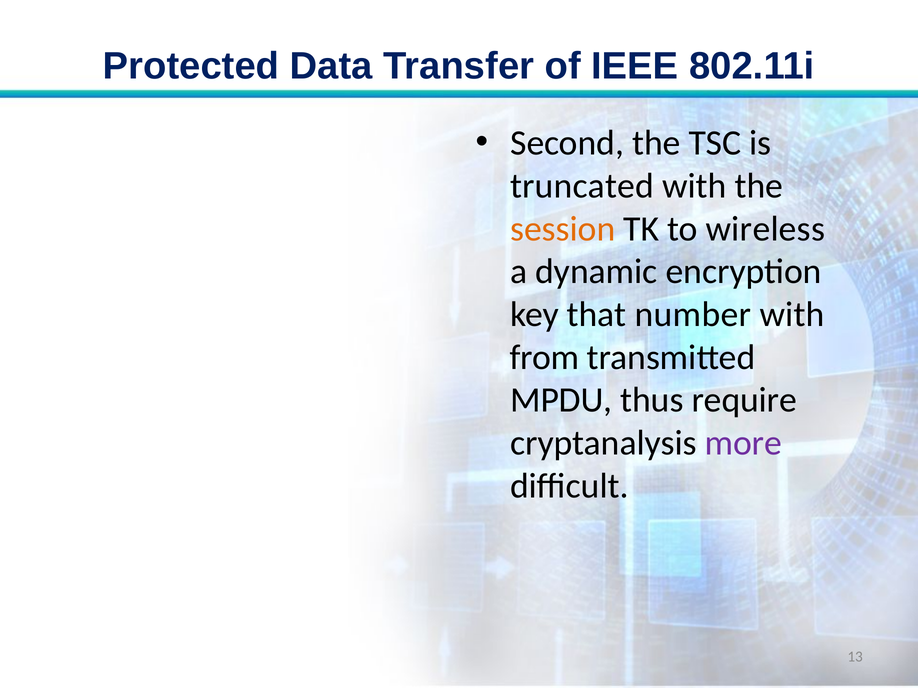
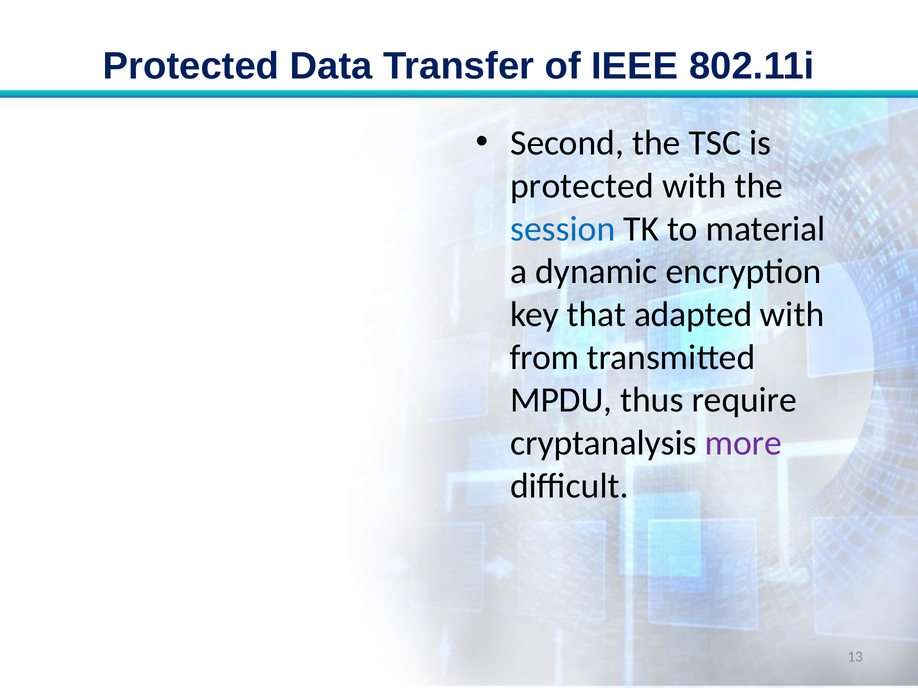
truncated: truncated -> protected (582, 186)
session colour: orange -> blue (563, 229)
wireless: wireless -> material (766, 229)
number: number -> adapted (693, 315)
